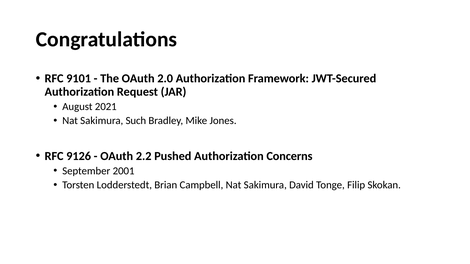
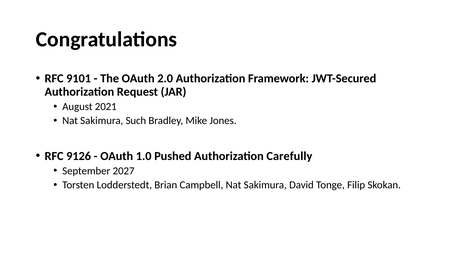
2.2: 2.2 -> 1.0 (144, 156)
Concerns: Concerns -> Carefully (289, 156)
2001: 2001 -> 2027 (124, 171)
